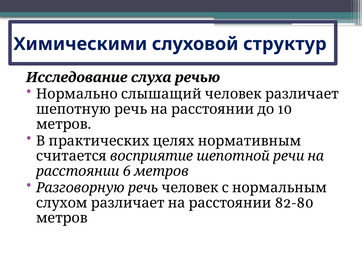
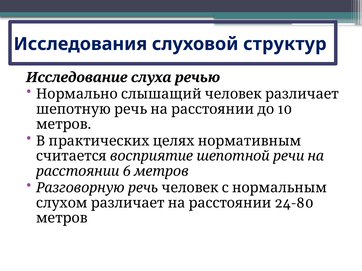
Химическими: Химическими -> Исследования (80, 44)
82-80: 82-80 -> 24-80 (294, 203)
